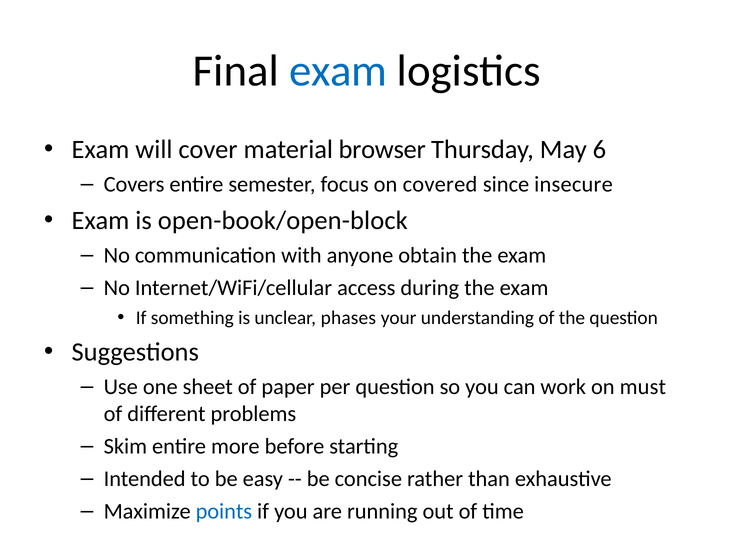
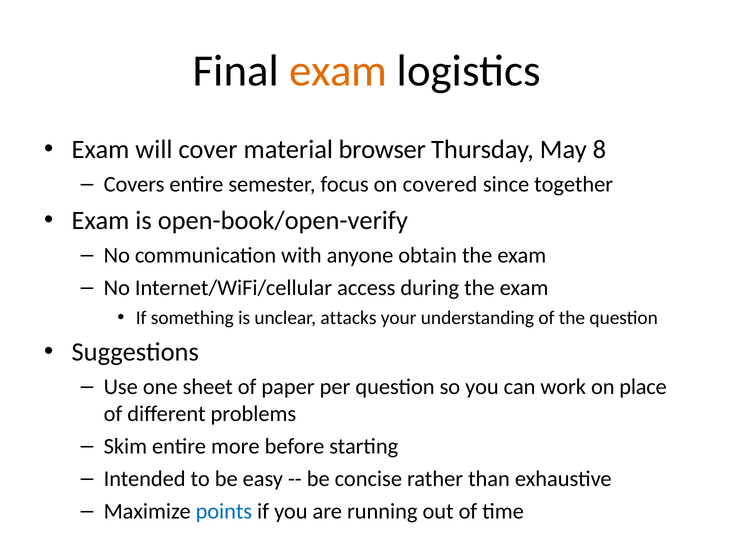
exam colour: blue -> orange (338, 71)
6: 6 -> 8 (599, 150)
insecure: insecure -> together (574, 185)
open-book/open-block: open-book/open-block -> open-book/open-verify (283, 221)
phases: phases -> attacks (348, 318)
must: must -> place (643, 387)
